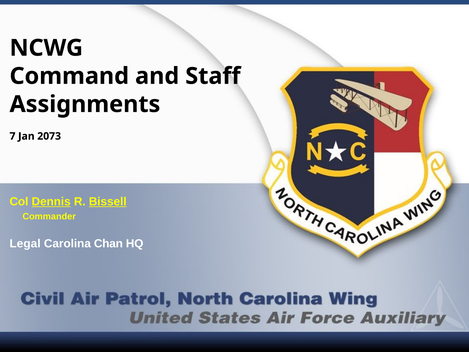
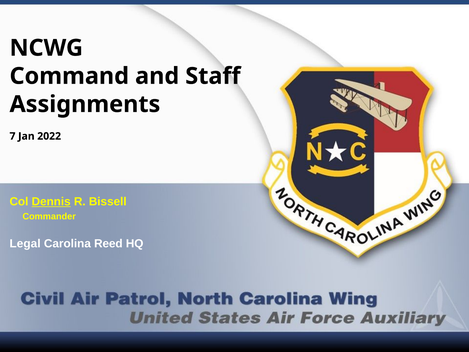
2073: 2073 -> 2022 (49, 136)
Bissell underline: present -> none (108, 201)
Chan: Chan -> Reed (108, 244)
